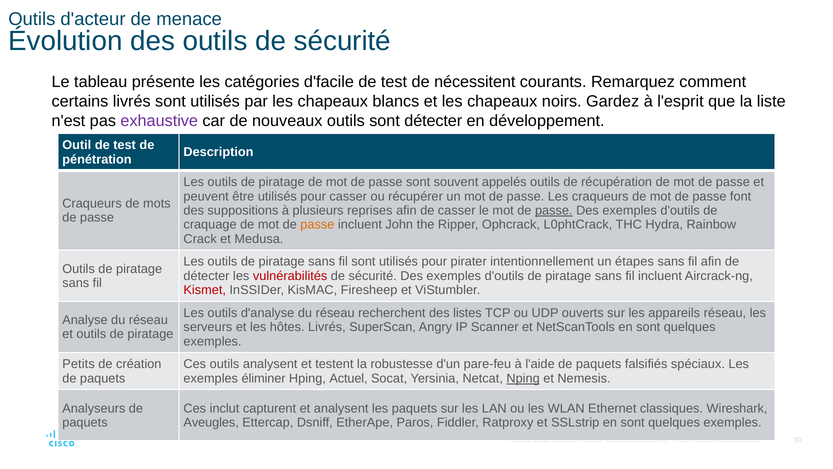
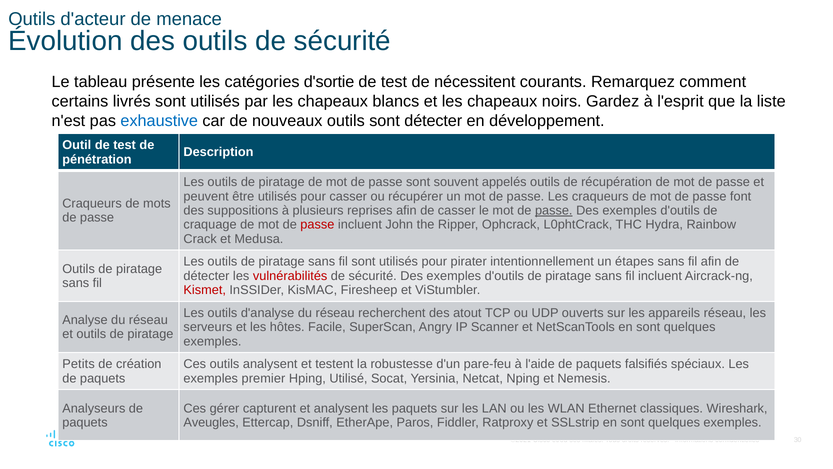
d'facile: d'facile -> d'sortie (329, 82)
exhaustive colour: purple -> blue (159, 121)
passe colour: orange -> red (317, 225)
listes: listes -> atout (467, 313)
hôtes Livrés: Livrés -> Facile (327, 327)
éliminer: éliminer -> premier (263, 378)
Actuel: Actuel -> Utilisé (348, 378)
Nping underline: present -> none (523, 378)
inclut: inclut -> gérer (225, 408)
